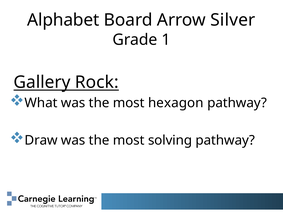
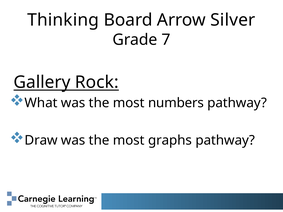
Alphabet: Alphabet -> Thinking (63, 20)
1: 1 -> 7 (166, 40)
hexagon: hexagon -> numbers (176, 103)
solving: solving -> graphs (170, 141)
